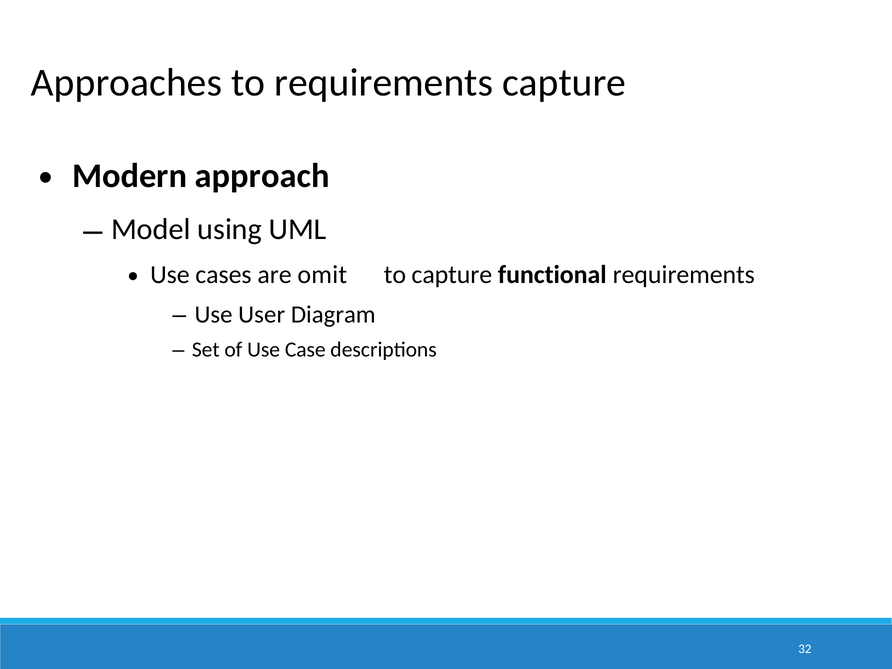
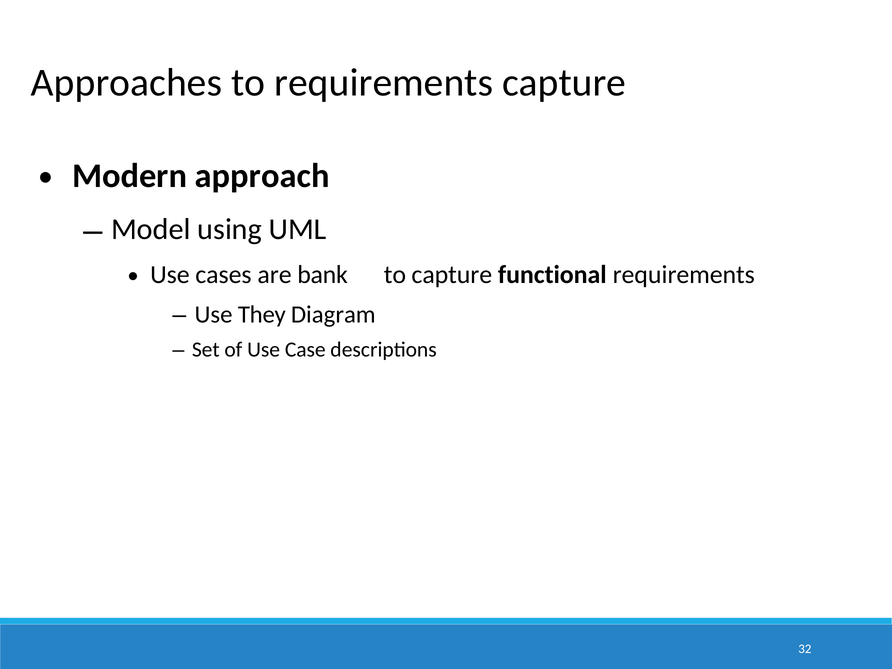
omit: omit -> bank (323, 275)
User: User -> They (262, 314)
